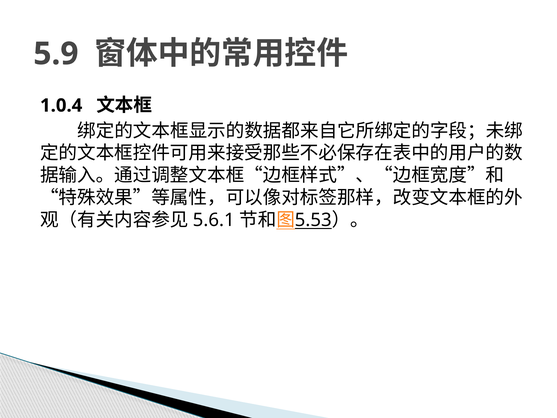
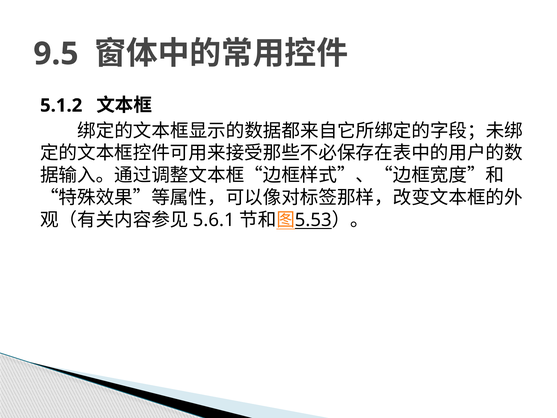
5.9: 5.9 -> 9.5 (56, 54)
1.0.4: 1.0.4 -> 5.1.2 (61, 105)
